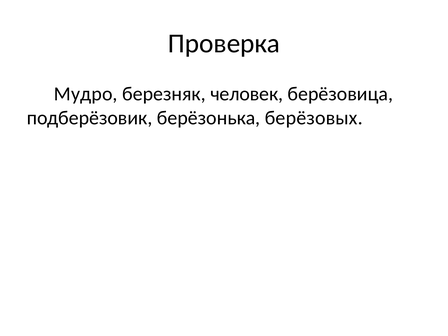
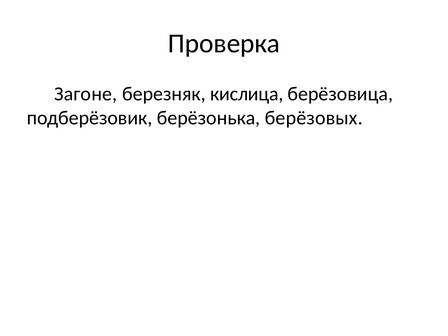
Мудро: Мудро -> Загоне (86, 94)
человек: человек -> кислица (247, 94)
